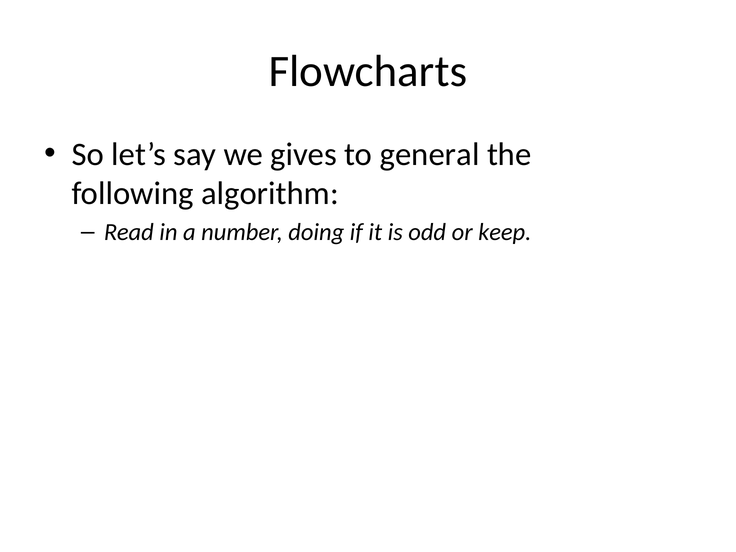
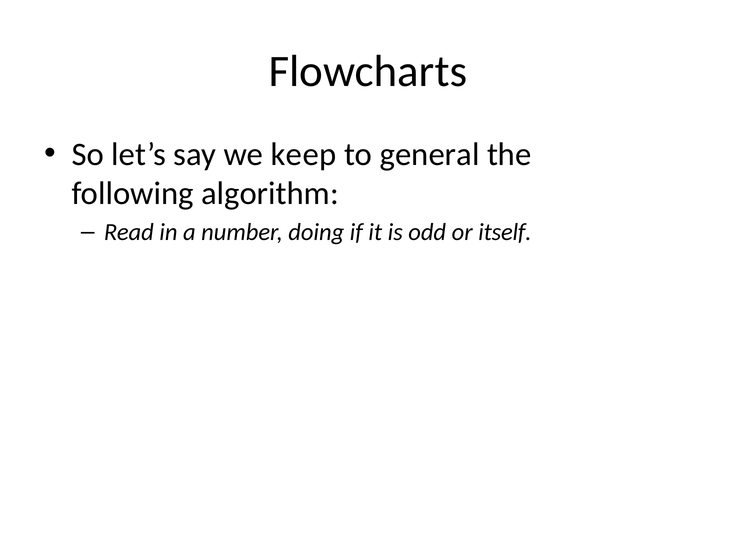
gives: gives -> keep (304, 154)
keep: keep -> itself (505, 232)
